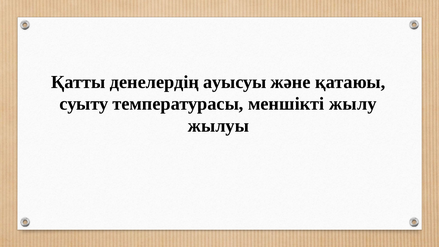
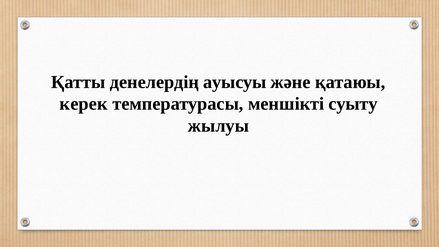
суыту: суыту -> керек (84, 104)
жылу: жылу -> суыту (353, 104)
